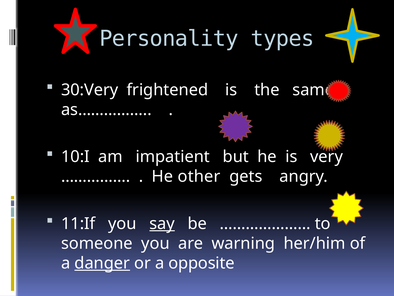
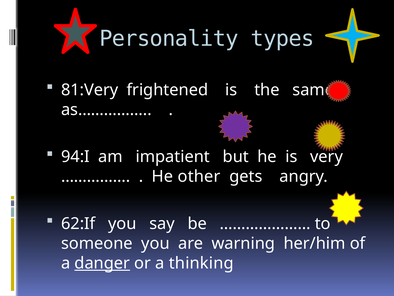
30:Very: 30:Very -> 81:Very (90, 90)
10:I: 10:I -> 94:I (75, 157)
11:If: 11:If -> 62:If (78, 223)
say underline: present -> none (162, 223)
opposite: opposite -> thinking (201, 263)
